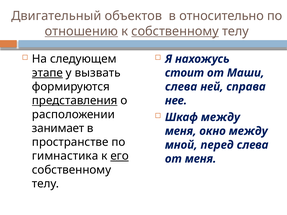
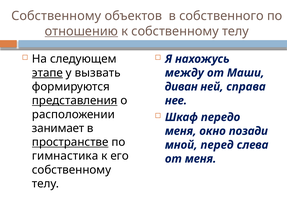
Двигательный: Двигательный -> Собственному (56, 16)
относительно: относительно -> собственного (221, 16)
собственному underline: present -> none (175, 31)
стоит: стоит -> между (184, 73)
слева: слева -> диван (181, 87)
Шкаф между: между -> передо (221, 117)
окно между: между -> позади (248, 131)
пространстве underline: none -> present (70, 142)
его underline: present -> none (120, 156)
